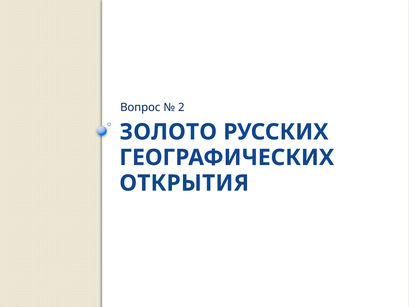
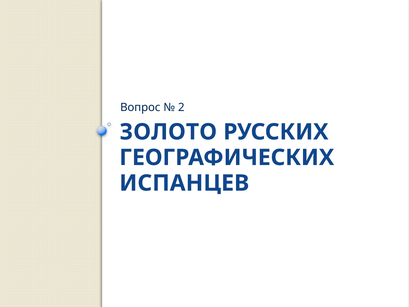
ОТКРЫТИЯ: ОТКРЫТИЯ -> ИСПАНЦЕВ (184, 183)
